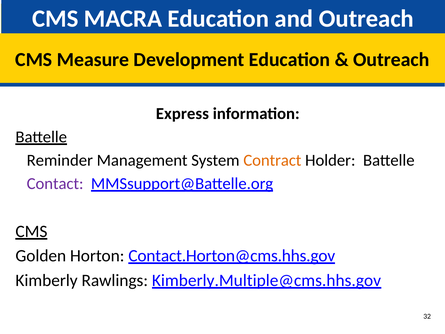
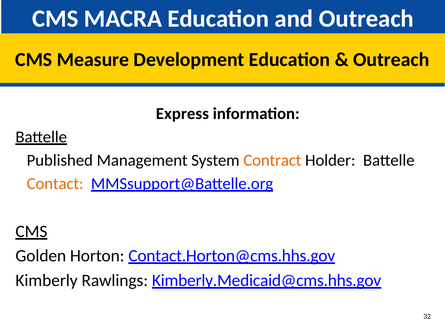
Reminder: Reminder -> Published (60, 160)
Contact colour: purple -> orange (55, 184)
Kimberly.Multiple@cms.hhs.gov: Kimberly.Multiple@cms.hhs.gov -> Kimberly.Medicaid@cms.hhs.gov (267, 280)
